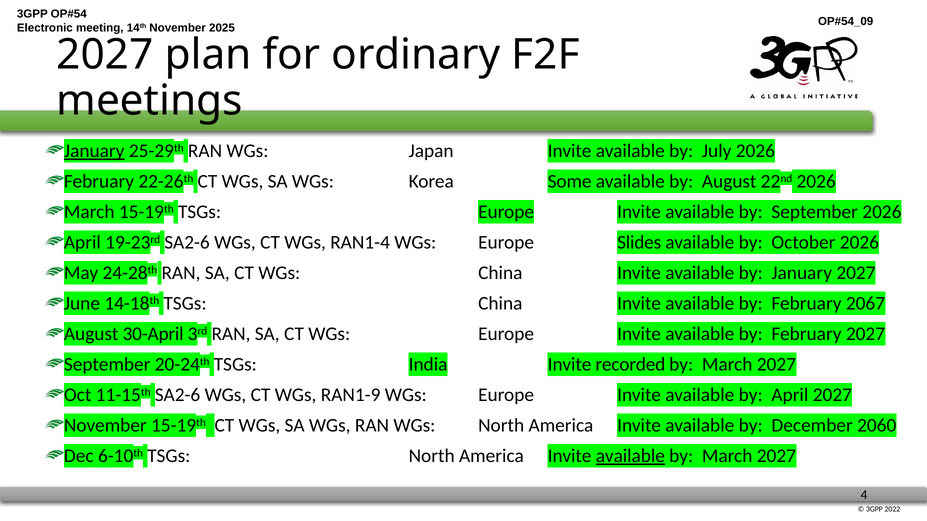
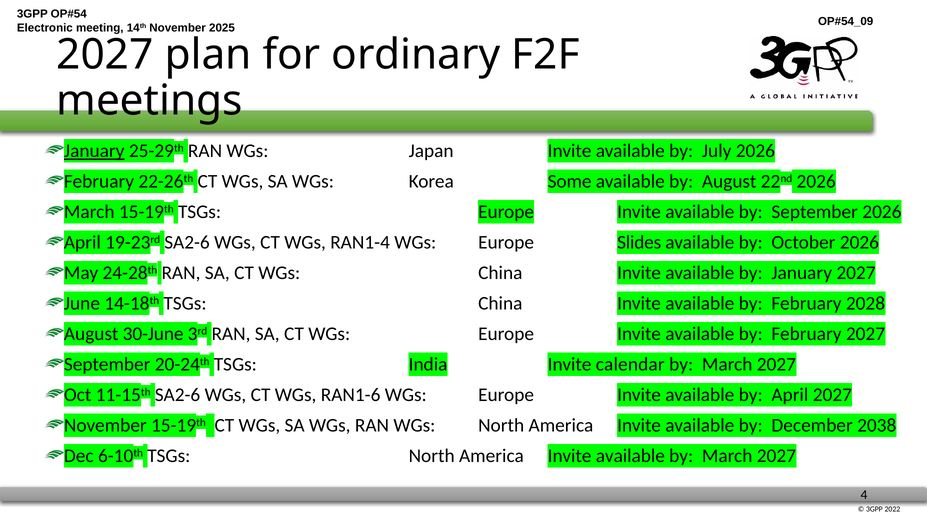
2067: 2067 -> 2028 (865, 304)
30-April: 30-April -> 30-June (153, 334)
recorded: recorded -> calendar (630, 365)
RAN1-9: RAN1-9 -> RAN1-6 (351, 395)
2060: 2060 -> 2038 (877, 426)
available underline: present -> none (630, 456)
